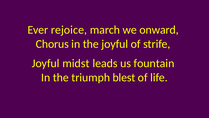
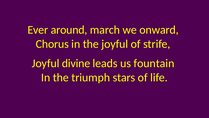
rejoice: rejoice -> around (69, 30)
midst: midst -> divine (76, 63)
blest: blest -> stars (124, 77)
